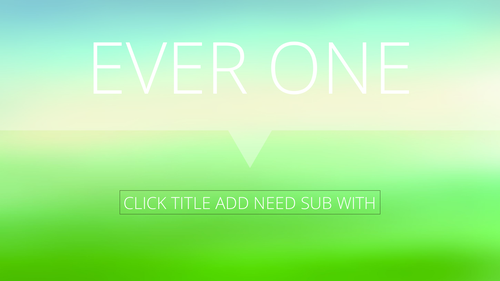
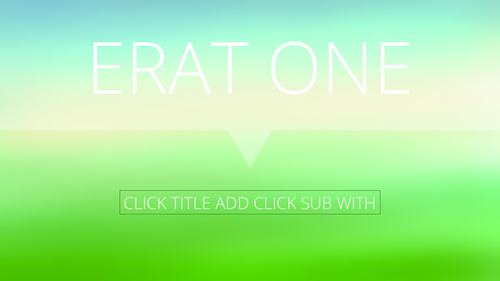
EVER: EVER -> ERAT (168, 70)
ADD NEED: NEED -> CLICK (275, 204)
